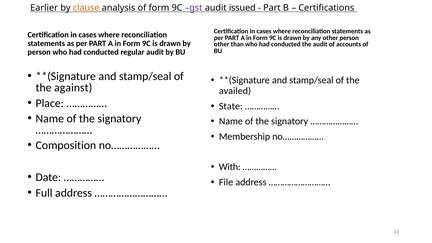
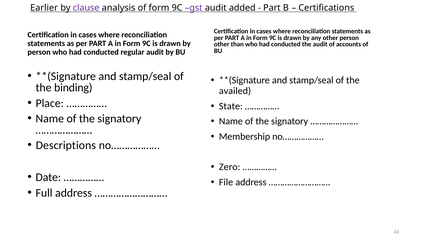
clause colour: orange -> purple (86, 8)
issued: issued -> added (242, 8)
against: against -> binding (73, 88)
Composition: Composition -> Descriptions (66, 145)
With: With -> Zero (230, 167)
